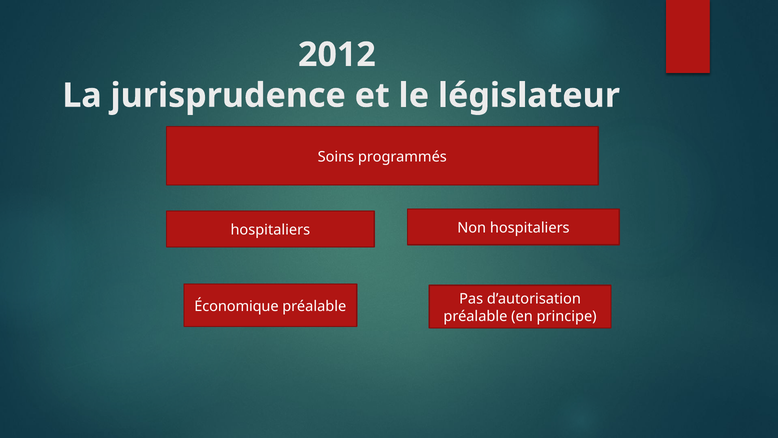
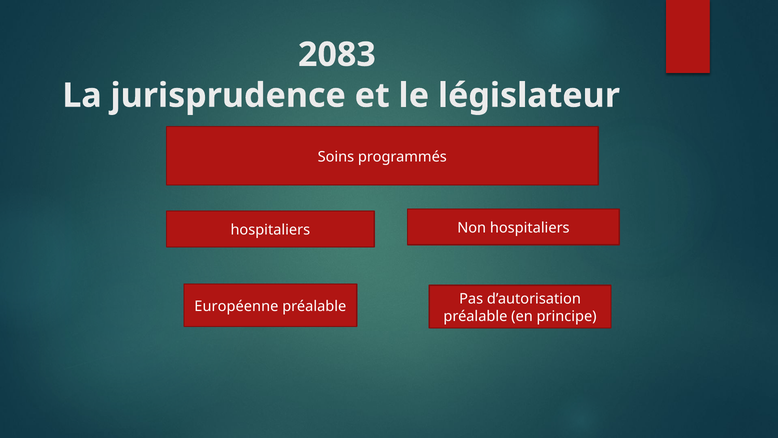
2012: 2012 -> 2083 (337, 55)
Économique: Économique -> Européenne (236, 306)
